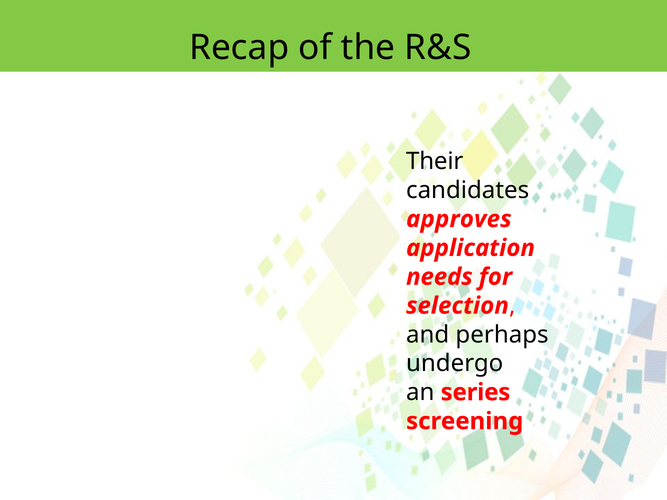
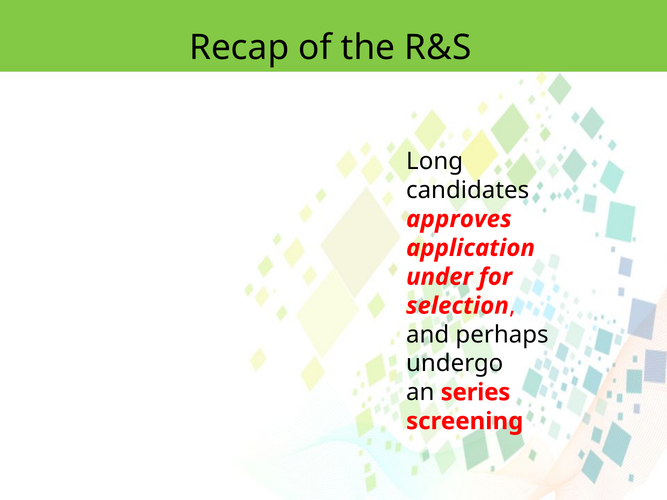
Their: Their -> Long (435, 161)
needs: needs -> under (439, 277)
